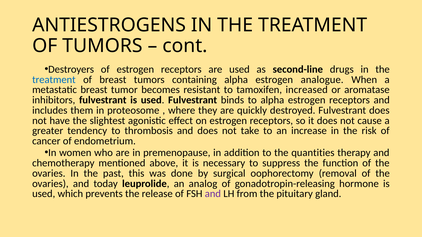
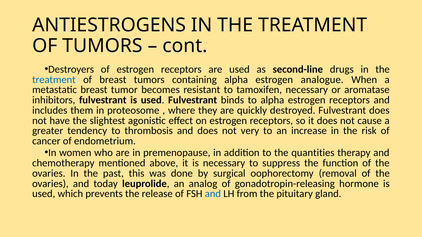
tamoxifen increased: increased -> necessary (307, 90)
take: take -> very (250, 131)
and colour: purple -> blue (213, 194)
